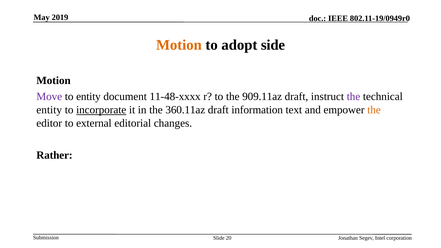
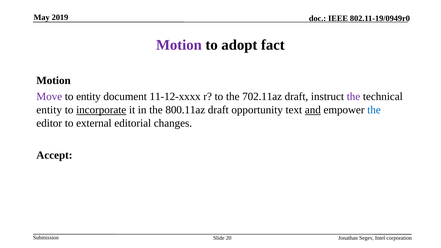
Motion colour: orange -> purple (179, 45)
side: side -> fact (273, 45)
11-48-xxxx: 11-48-xxxx -> 11-12-xxxx (175, 97)
909.11az: 909.11az -> 702.11az (262, 97)
360.11az: 360.11az -> 800.11az (185, 110)
information: information -> opportunity (257, 110)
and underline: none -> present (313, 110)
the colour: orange -> blue (374, 110)
Rather: Rather -> Accept (54, 155)
